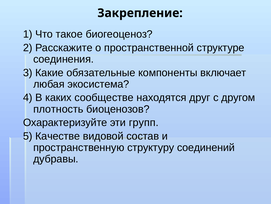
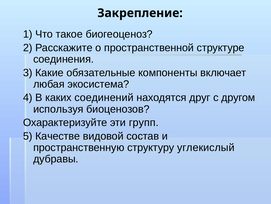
сообществе: сообществе -> соединений (104, 97)
плотность: плотность -> используя (58, 109)
соединений: соединений -> углекислый (206, 147)
